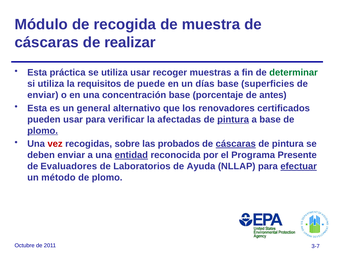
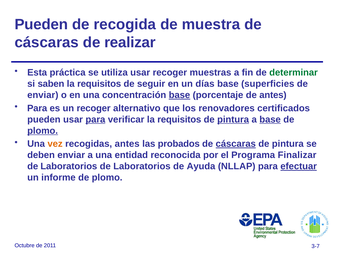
Módulo: Módulo -> Pueden (41, 24)
si utiliza: utiliza -> saben (51, 84)
puede: puede -> seguir (151, 84)
base underline: none -> present (179, 95)
Esta: Esta -> Para (37, 108)
un general: general -> recoger (94, 108)
para underline: none -> present (95, 119)
verificar la afectadas: afectadas -> requisitos (179, 119)
base underline: none -> present (270, 119)
vez colour: red -> orange (55, 144)
recogidas sobre: sobre -> antes (127, 144)
entidad underline: present -> none (131, 155)
Presente: Presente -> Finalizar (297, 155)
Evaluadores: Evaluadores -> Laboratorios (69, 166)
método: método -> informe (58, 177)
